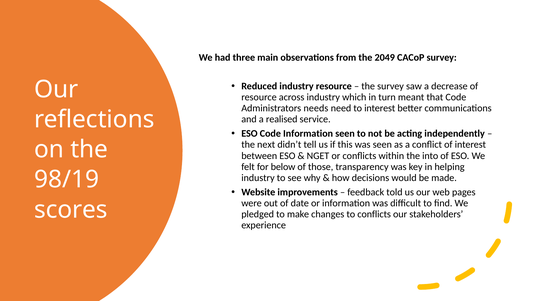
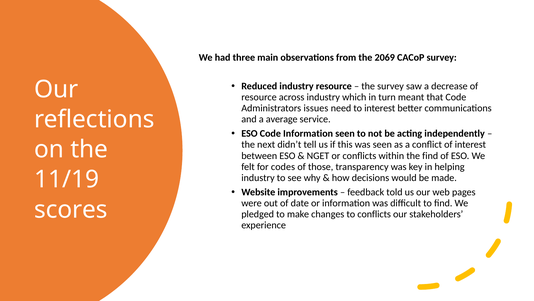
2049: 2049 -> 2069 (385, 57)
needs: needs -> issues (316, 108)
realised: realised -> average (282, 119)
the into: into -> find (430, 155)
below: below -> codes (283, 166)
98/19: 98/19 -> 11/19 (67, 179)
